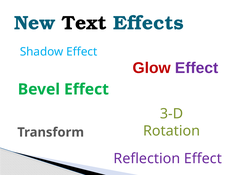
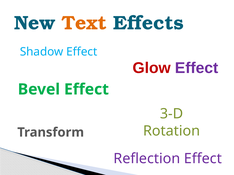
Text colour: black -> orange (84, 23)
